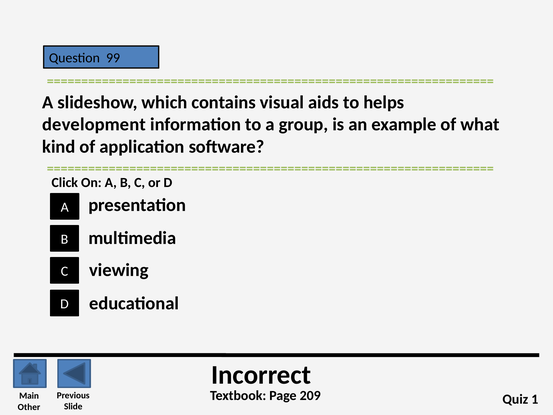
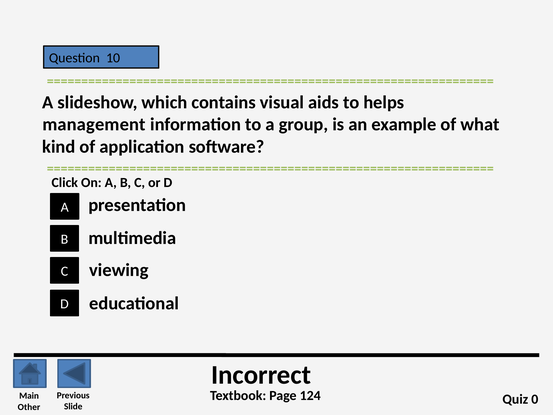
99: 99 -> 10 (113, 58)
development: development -> management (94, 124)
209: 209 -> 124 (310, 395)
1: 1 -> 0 (535, 399)
